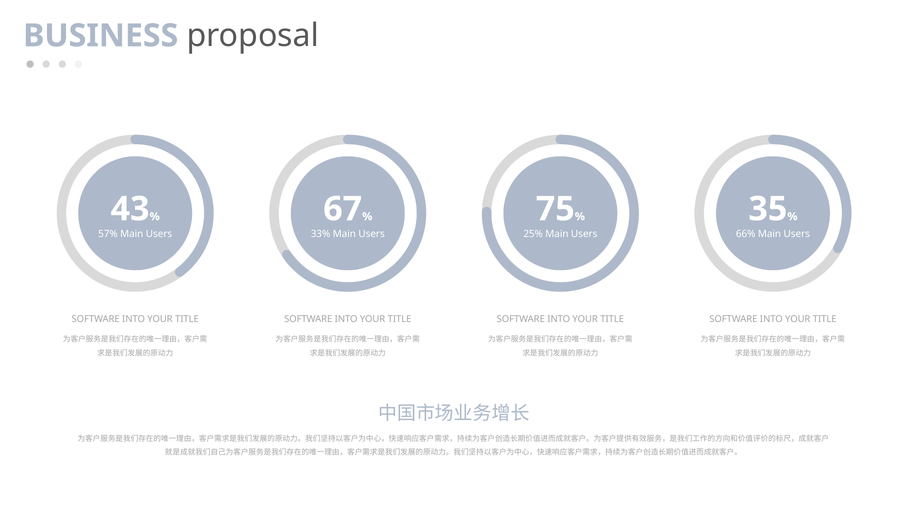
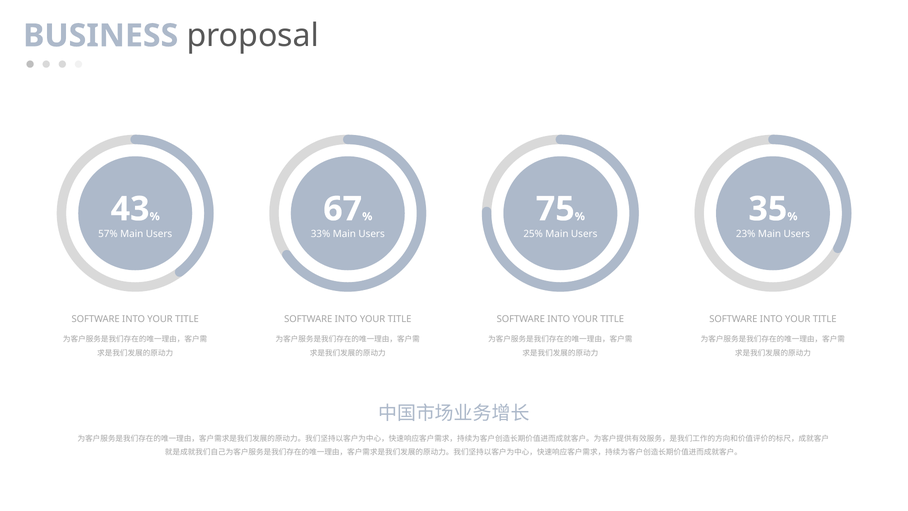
66%: 66% -> 23% (746, 234)
